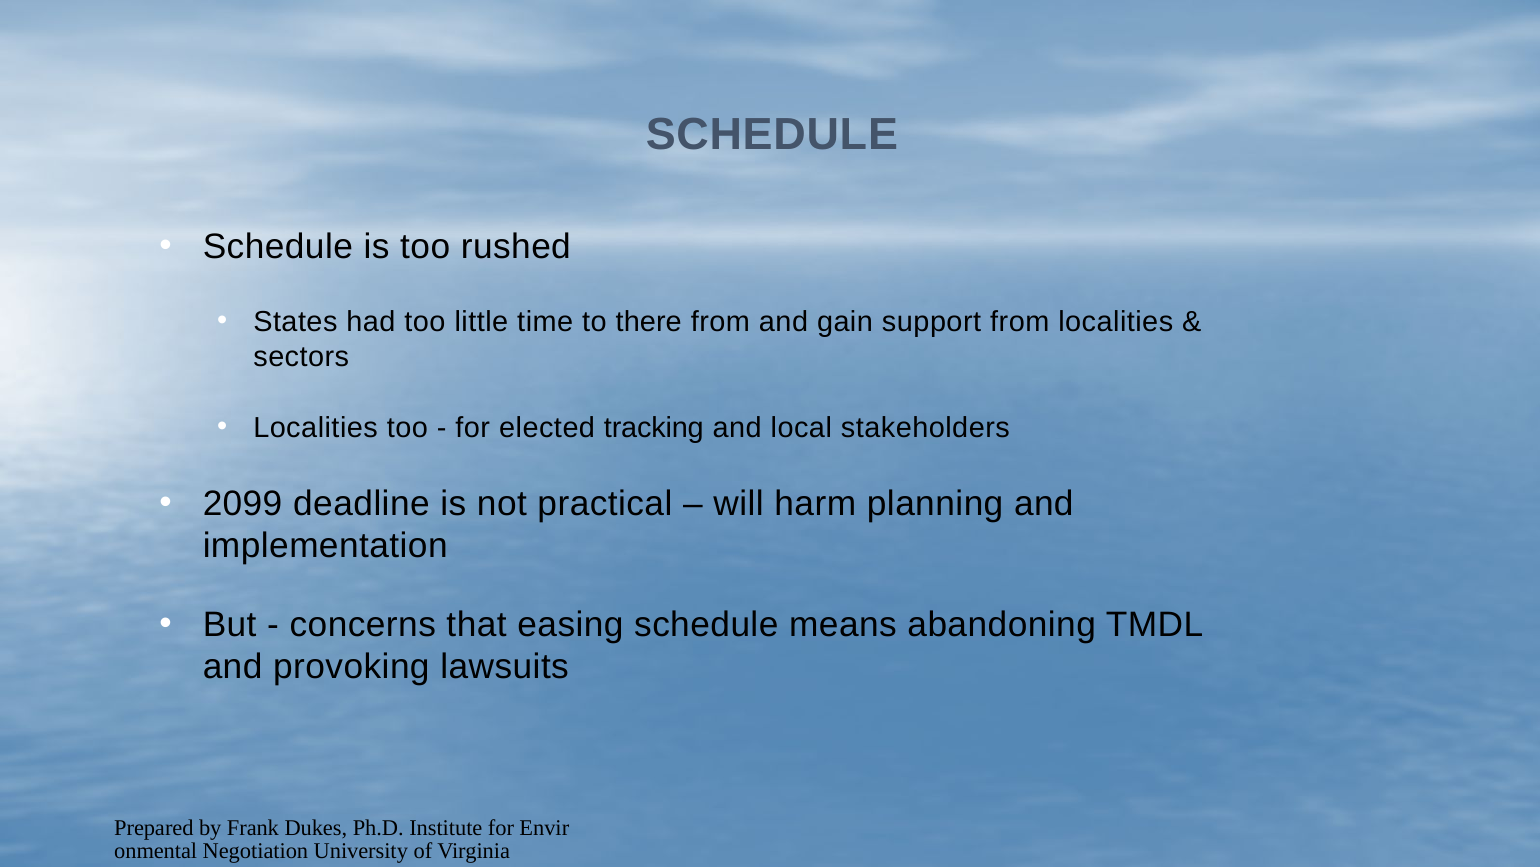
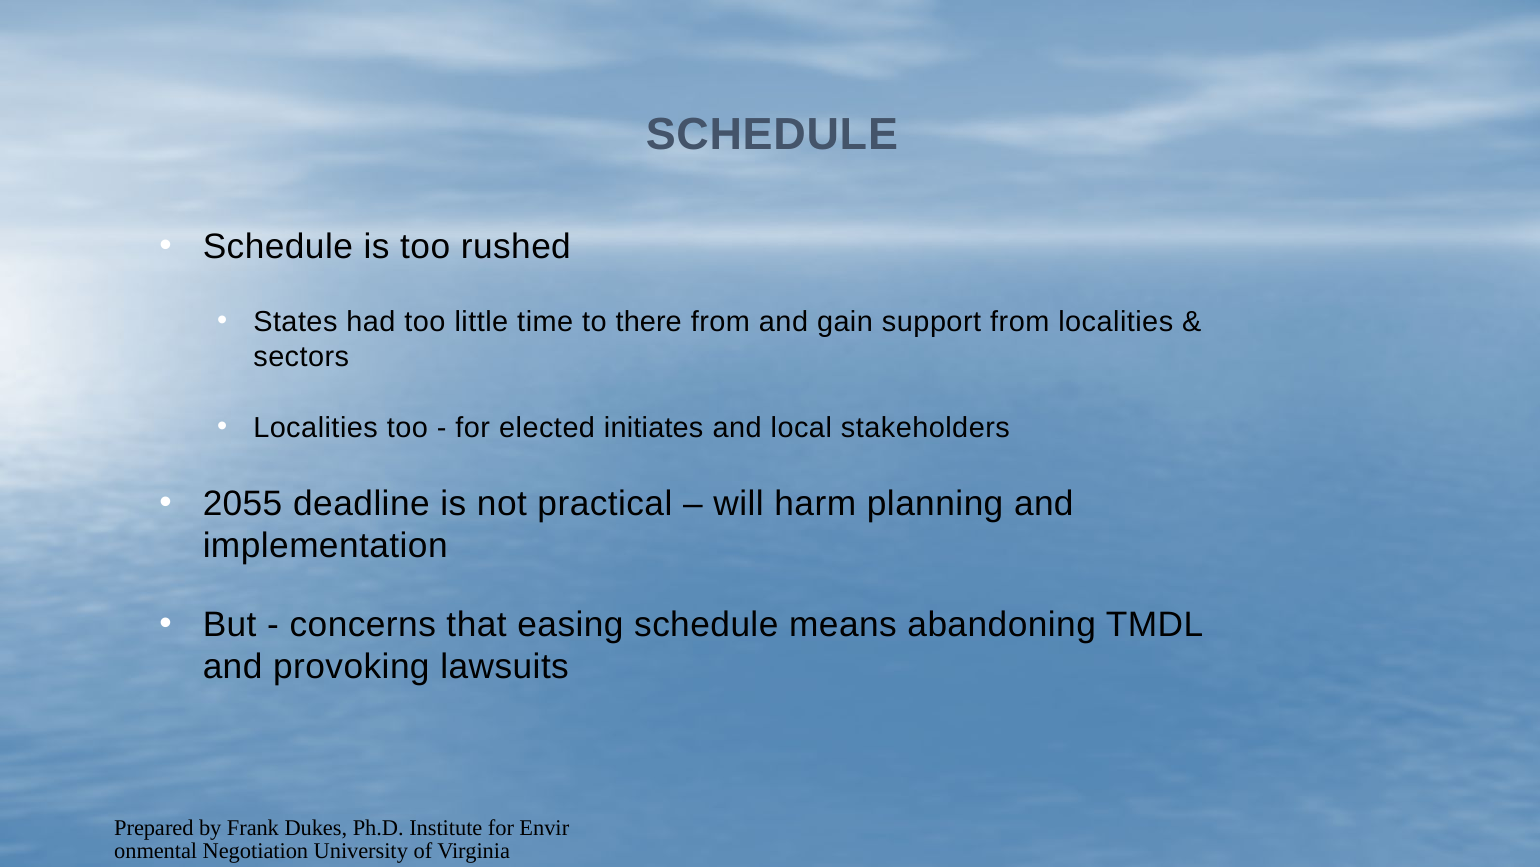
tracking: tracking -> initiates (654, 427)
2099: 2099 -> 2055 (243, 503)
